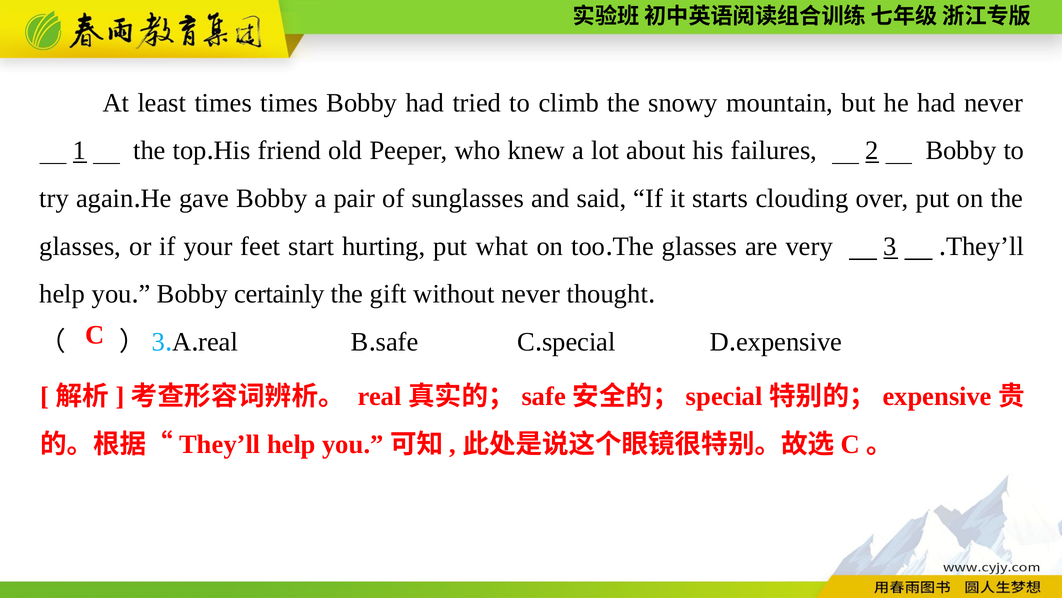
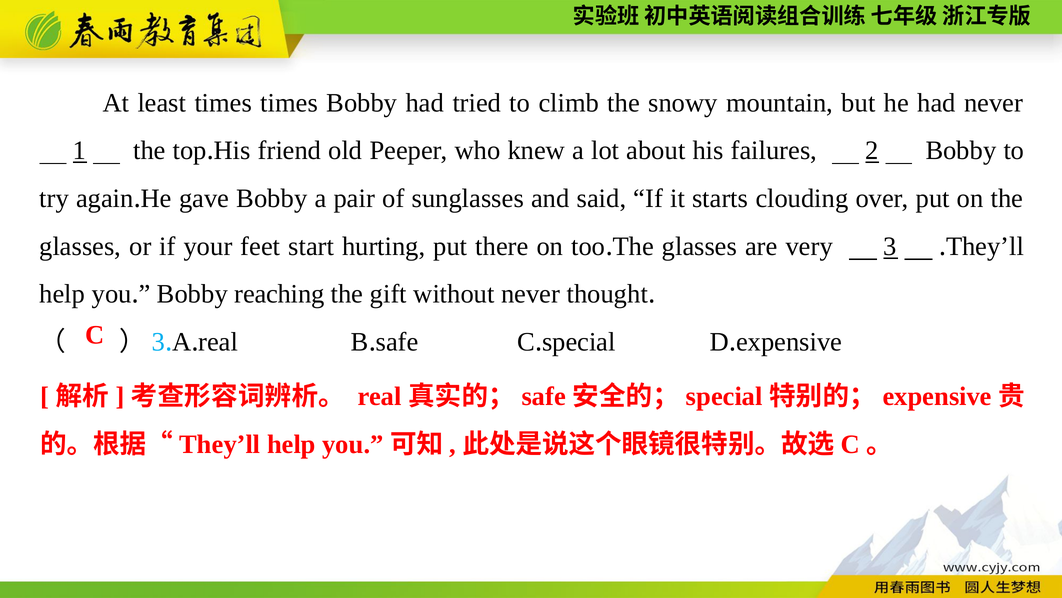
what: what -> there (502, 246)
certainly: certainly -> reaching (279, 294)
